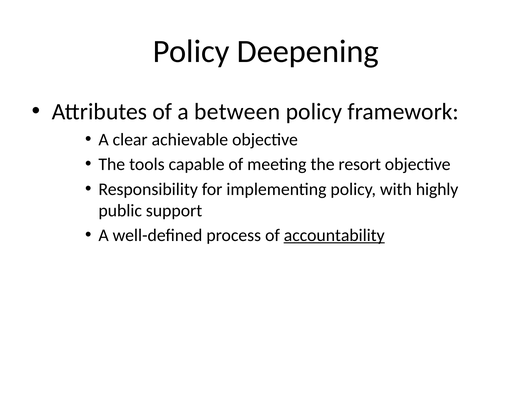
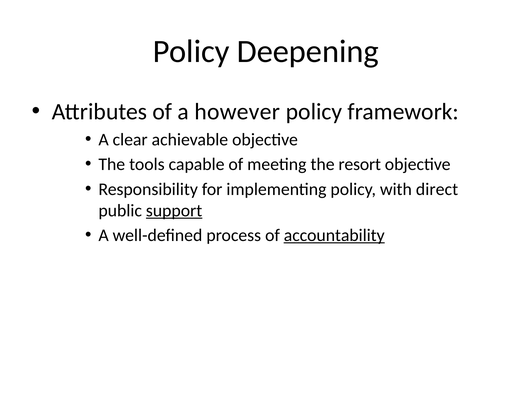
between: between -> however (237, 112)
highly: highly -> direct (437, 189)
support underline: none -> present (174, 210)
